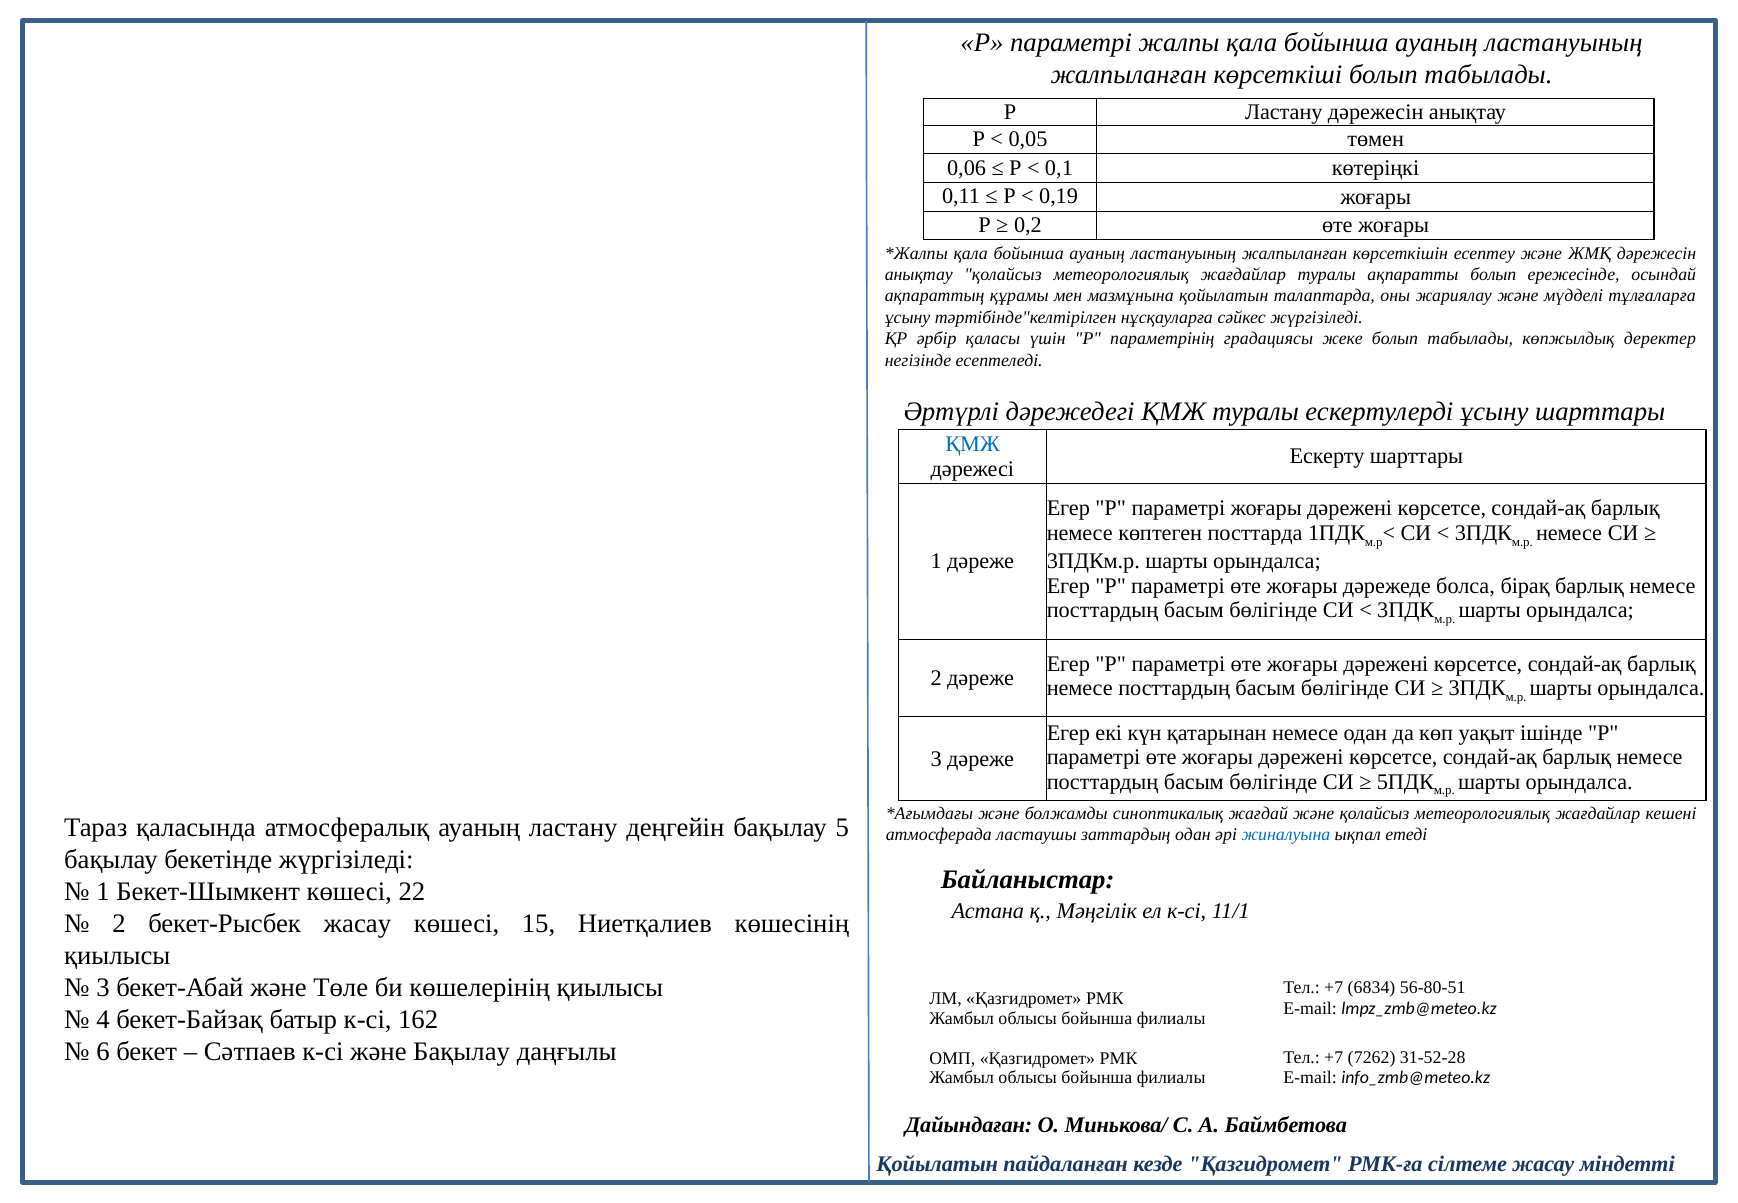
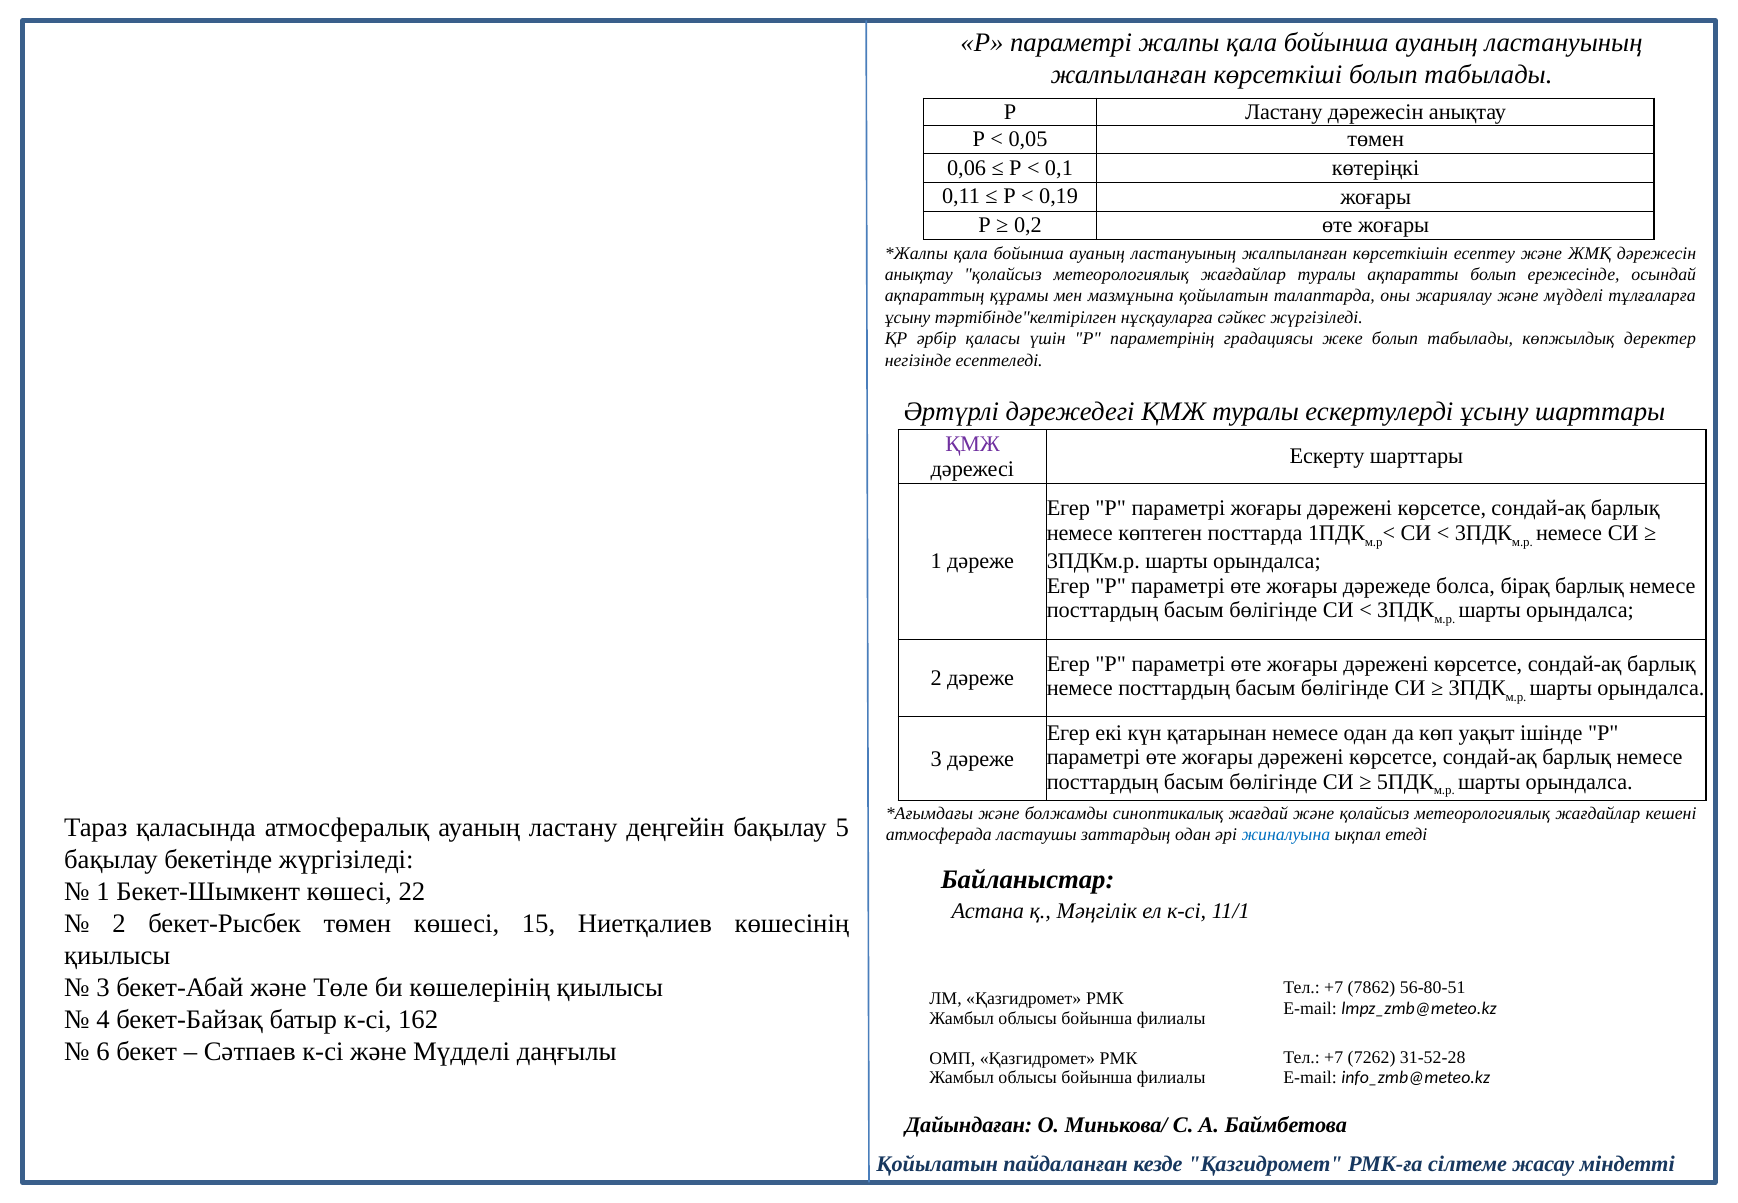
ҚМЖ colour: blue -> purple (973, 444)
бекет-Рысбек жасау: жасау -> төмен (357, 924)
6834: 6834 -> 7862 (1372, 988)
к-сі және Бақылау: Бақылау -> Мүдделі (462, 1052)
